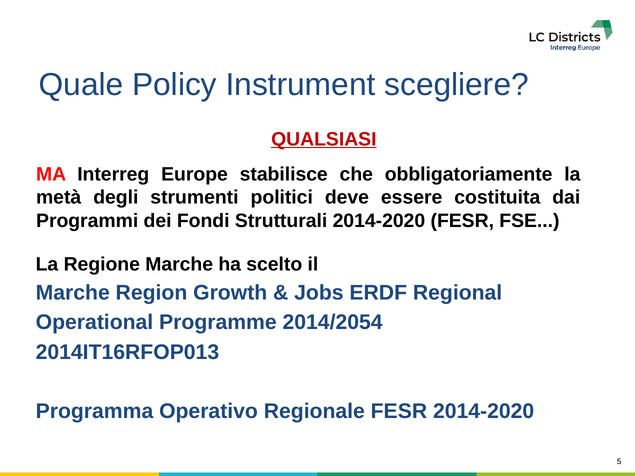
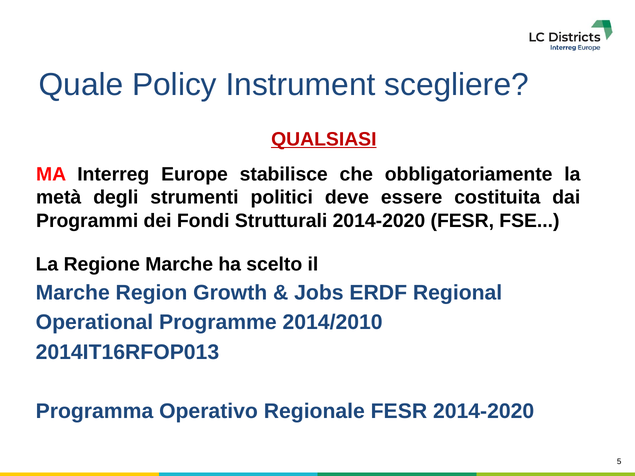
2014/2054: 2014/2054 -> 2014/2010 (333, 323)
